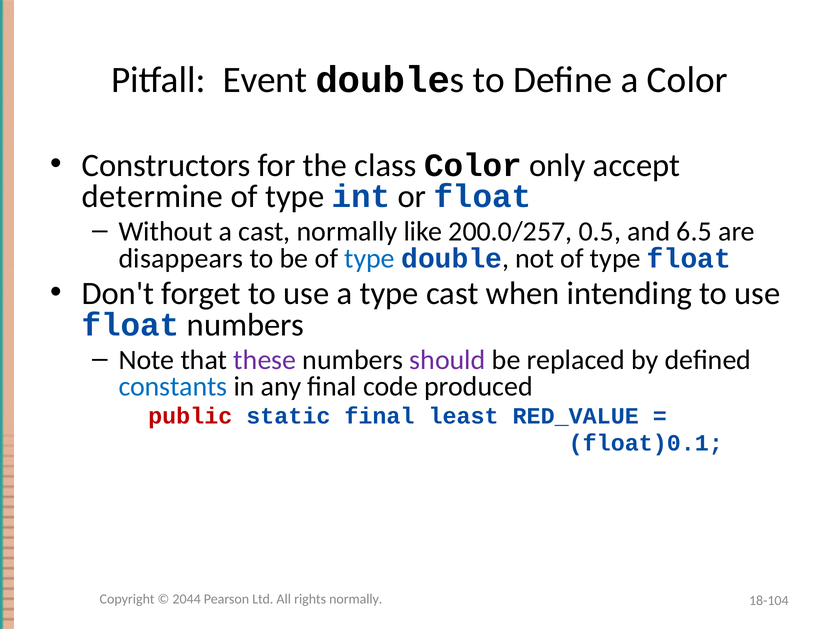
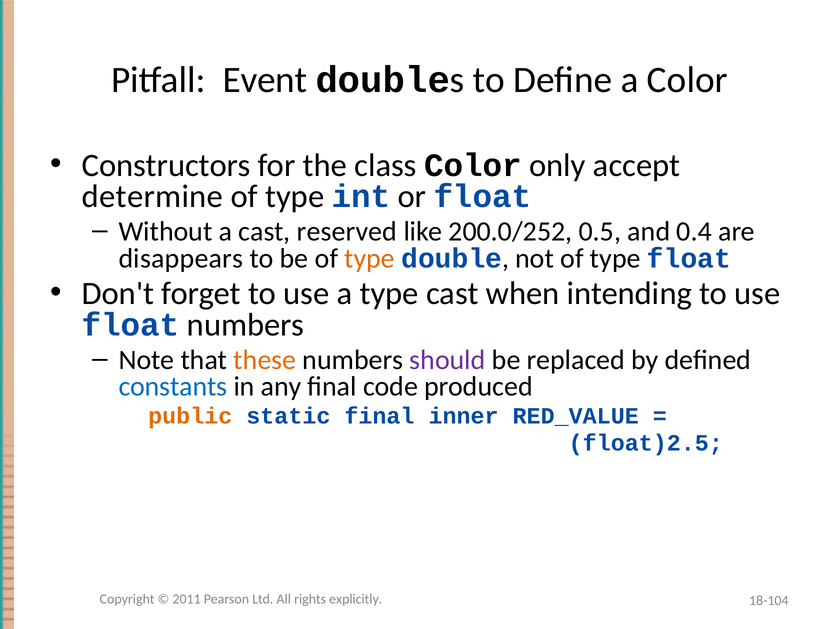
cast normally: normally -> reserved (347, 232)
200.0/257: 200.0/257 -> 200.0/252 (510, 232)
6.5: 6.5 -> 0.4 (694, 232)
type colour: blue -> orange (370, 258)
these colour: purple -> orange (265, 360)
public colour: red -> orange (190, 416)
least: least -> inner (464, 416)
float)0.1: float)0.1 -> float)2.5 (646, 443)
2044: 2044 -> 2011 (187, 599)
rights normally: normally -> explicitly (356, 599)
